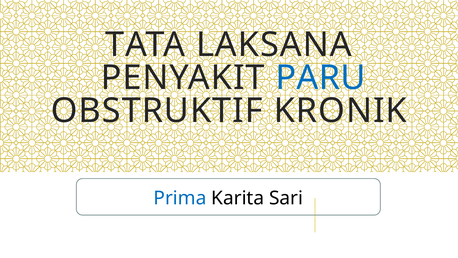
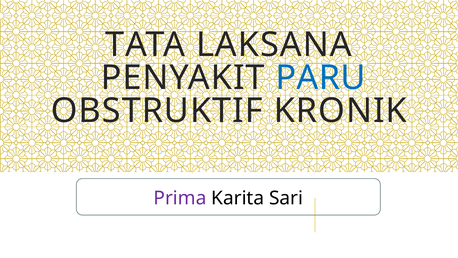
Prima colour: blue -> purple (180, 198)
